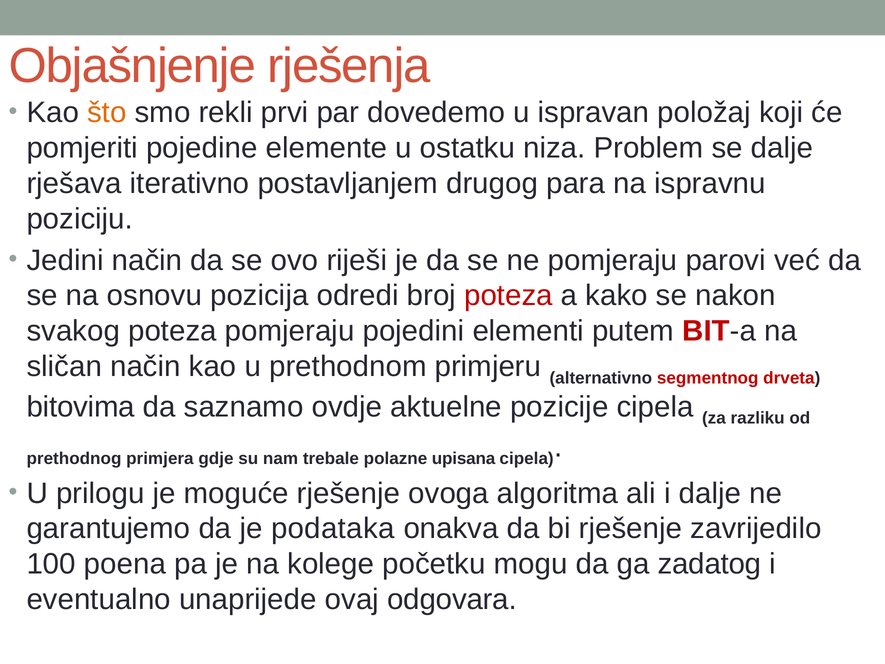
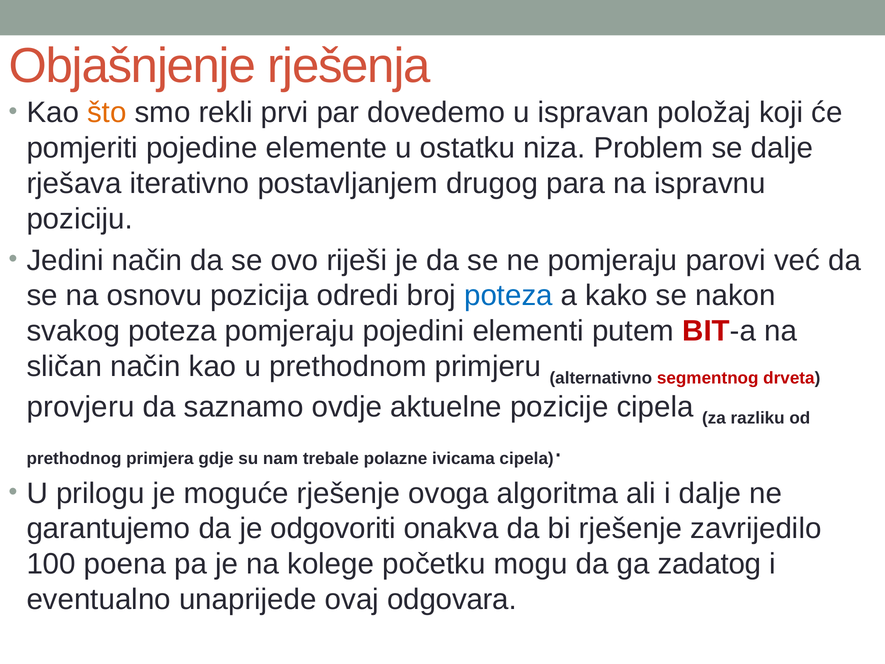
poteza colour: red -> blue (508, 296)
bitovima: bitovima -> provjeru (81, 407)
upisana: upisana -> ivicama (463, 458)
podataka: podataka -> odgovoriti (333, 529)
